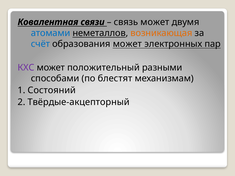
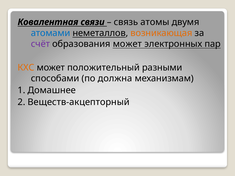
связь может: может -> атомы (155, 22)
счёт colour: blue -> purple (40, 44)
КХС colour: purple -> orange (26, 68)
блестят: блестят -> должна (115, 79)
Состояний: Состояний -> Домашнее (52, 90)
Твёрдые-акцепторный: Твёрдые-акцепторный -> Веществ-акцепторный (79, 102)
